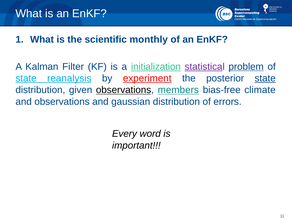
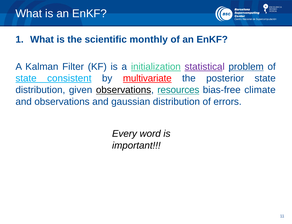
reanalysis: reanalysis -> consistent (69, 78)
experiment: experiment -> multivariate (147, 78)
state underline: present -> none (265, 78)
members: members -> resources (178, 90)
